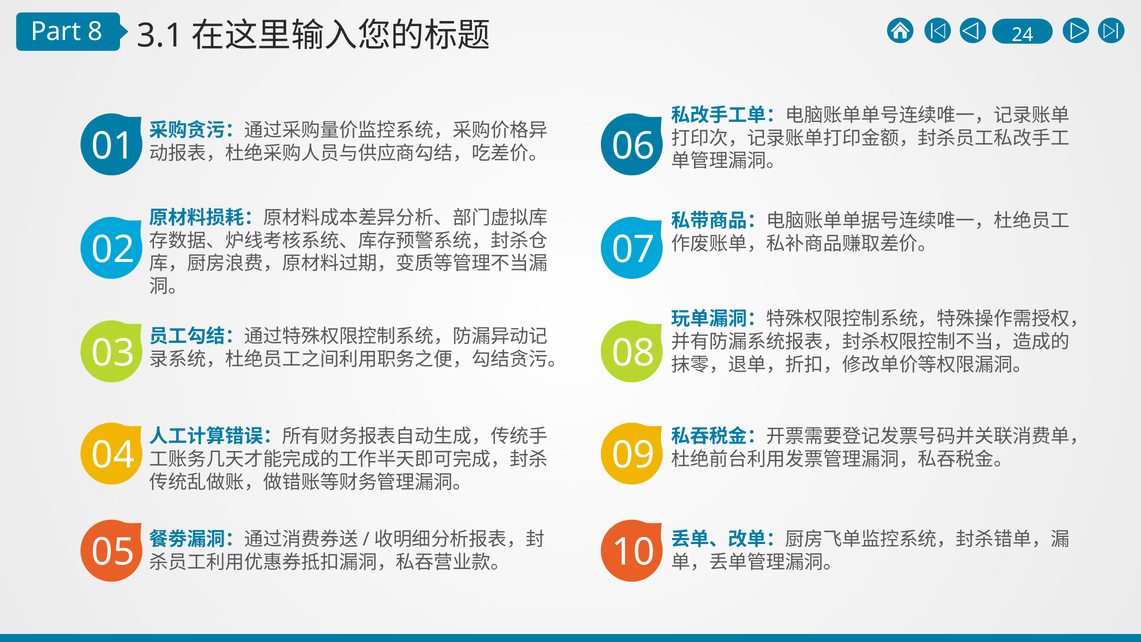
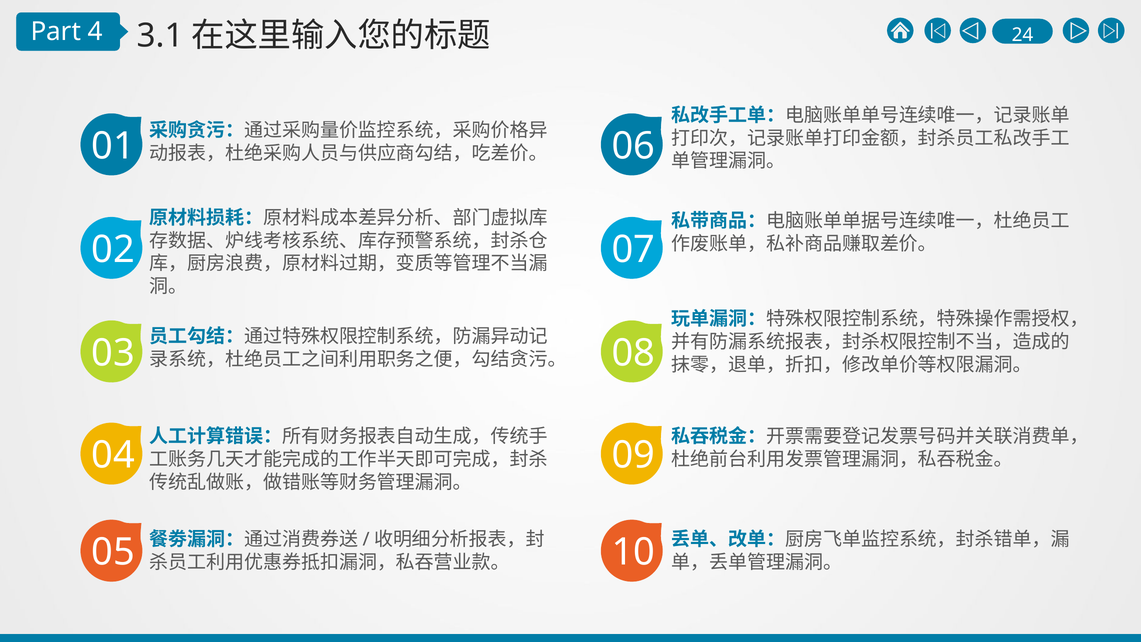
8: 8 -> 4 (95, 32)
